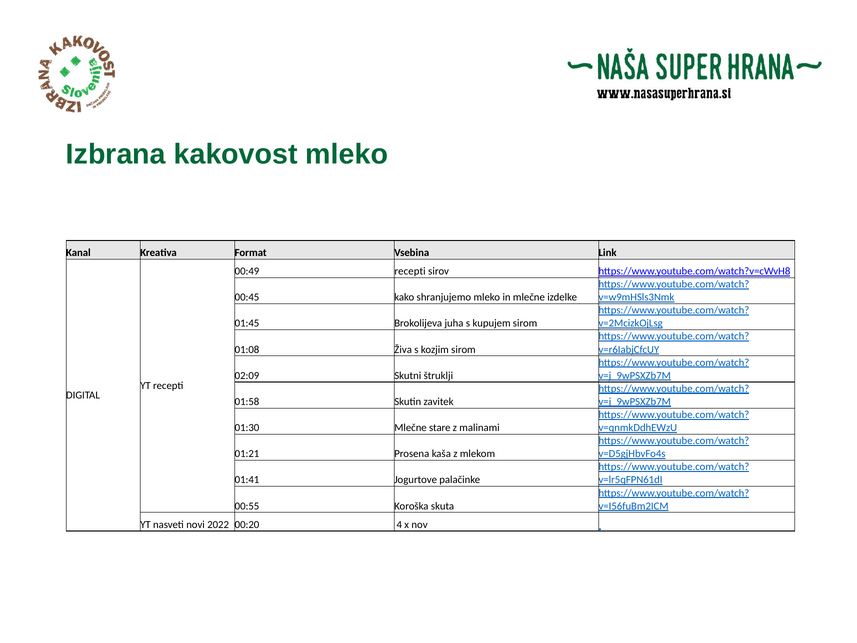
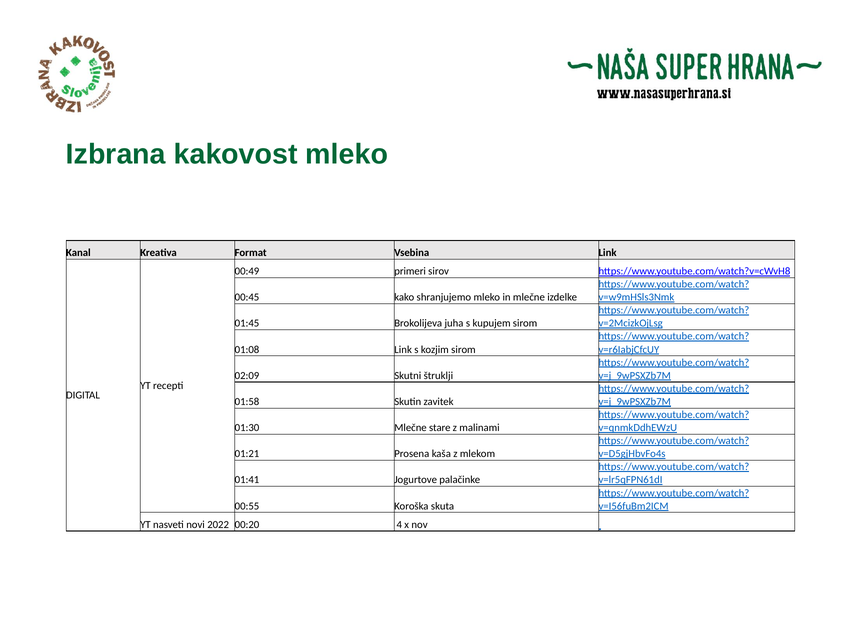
00:49 recepti: recepti -> primeri (410, 271)
01:08 Živa: Živa -> Link (403, 349)
